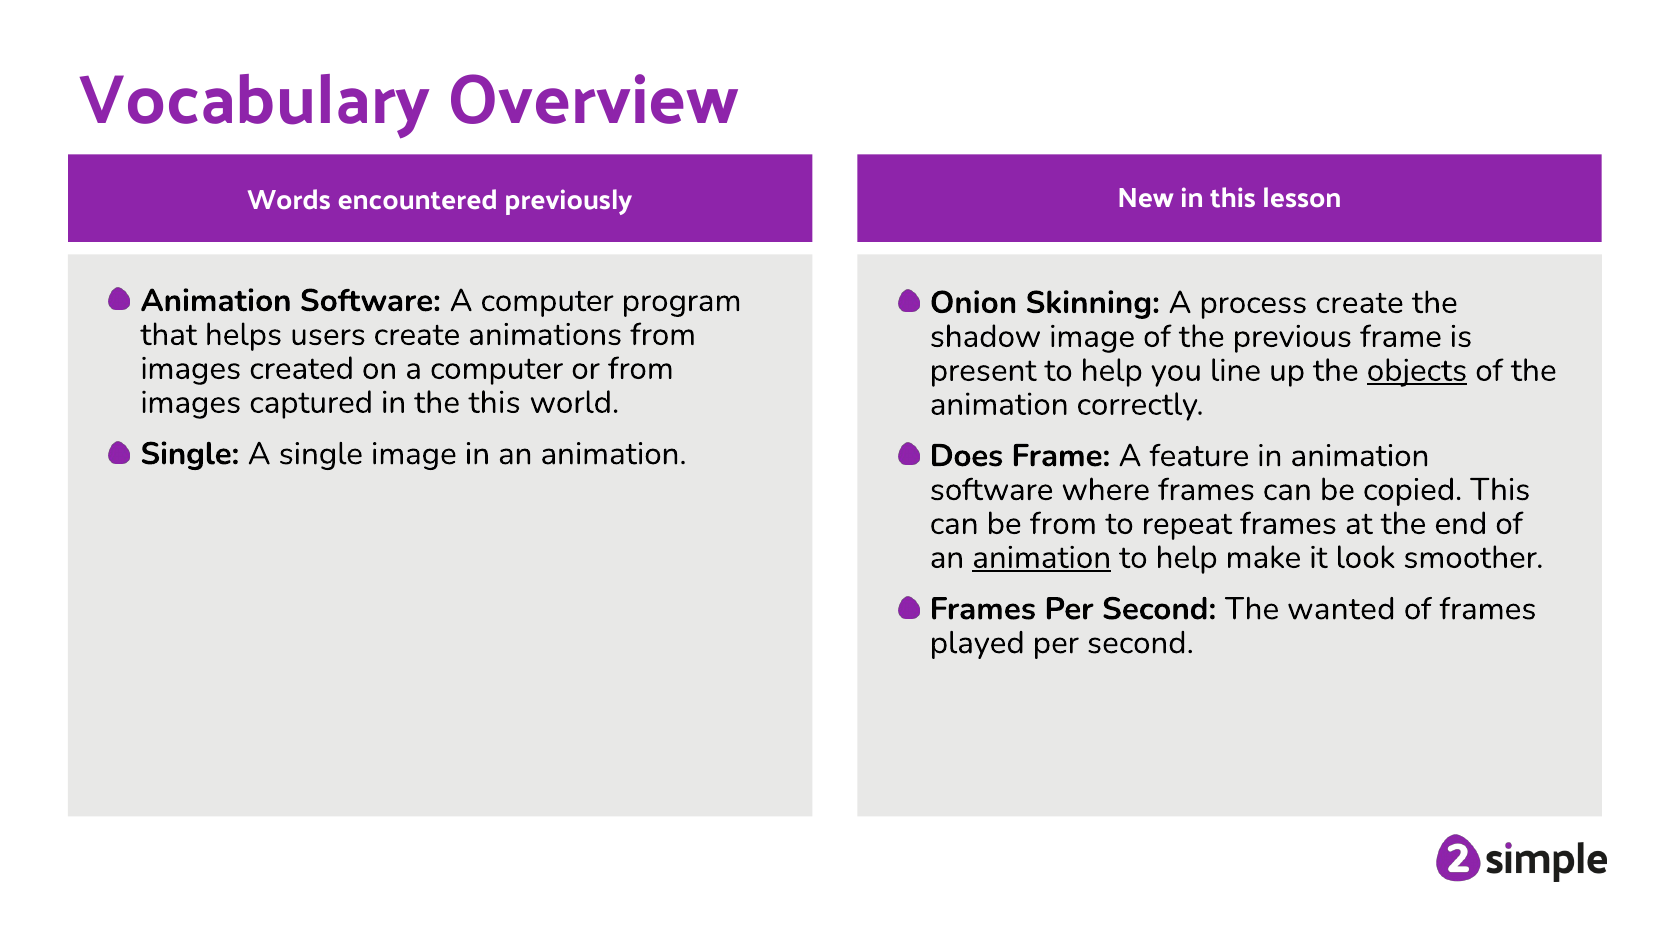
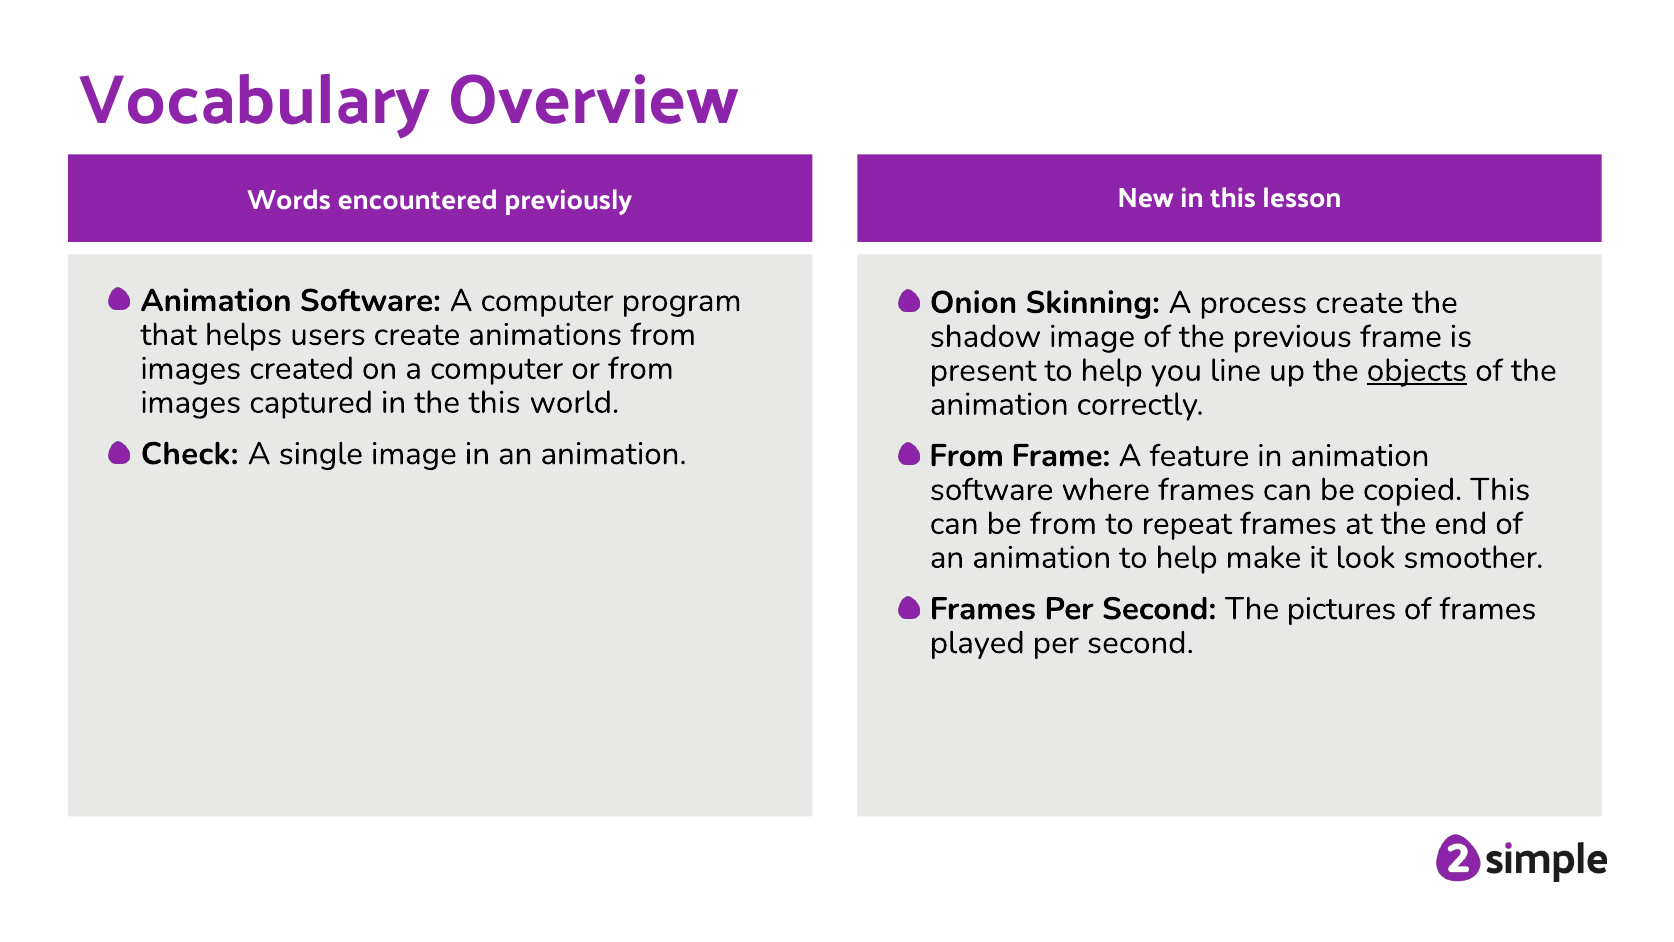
Single: Single -> Check (190, 454)
Does: Does -> From (967, 456)
animation underline: present -> none (1042, 557)
wanted: wanted -> pictures (1342, 609)
